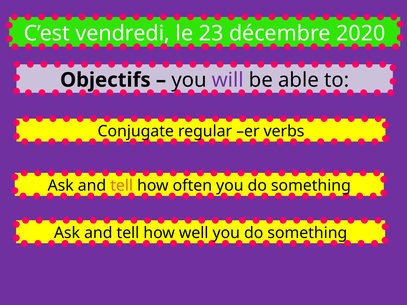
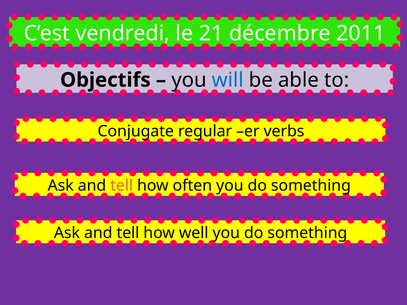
23: 23 -> 21 (211, 33)
2020: 2020 -> 2011 (361, 33)
will colour: purple -> blue (228, 80)
